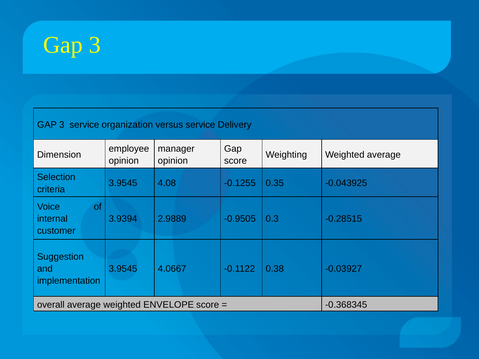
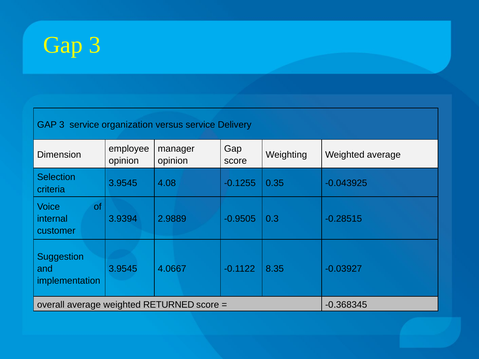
0.38: 0.38 -> 8.35 (275, 269)
ENVELOPE: ENVELOPE -> RETURNED (169, 305)
